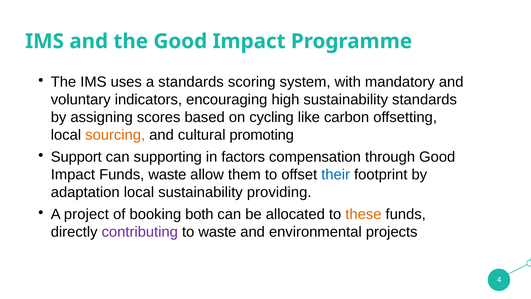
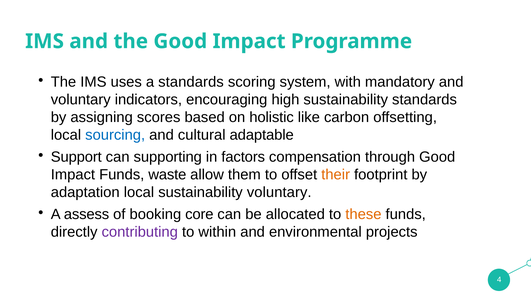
cycling: cycling -> holistic (272, 117)
sourcing colour: orange -> blue (115, 135)
promoting: promoting -> adaptable (262, 135)
their colour: blue -> orange (336, 175)
sustainability providing: providing -> voluntary (279, 192)
project: project -> assess (87, 214)
both: both -> core (199, 214)
to waste: waste -> within (217, 232)
